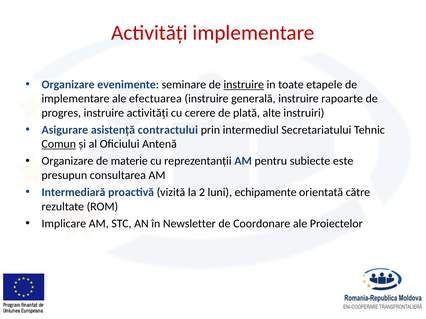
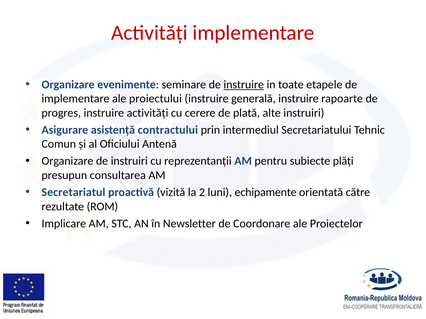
efectuarea: efectuarea -> proiectului (155, 99)
Comun underline: present -> none (59, 144)
de materie: materie -> instruiri (129, 161)
este: este -> plăți (343, 161)
Intermediară: Intermediară -> Secretariatul (73, 193)
